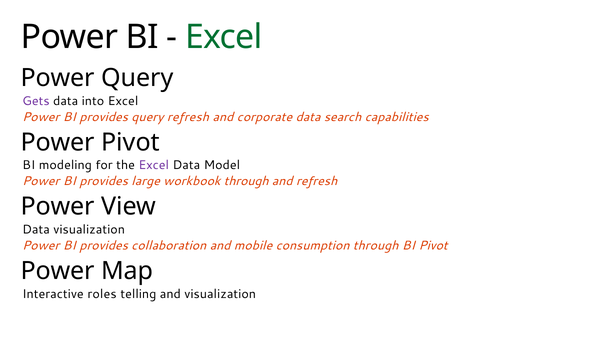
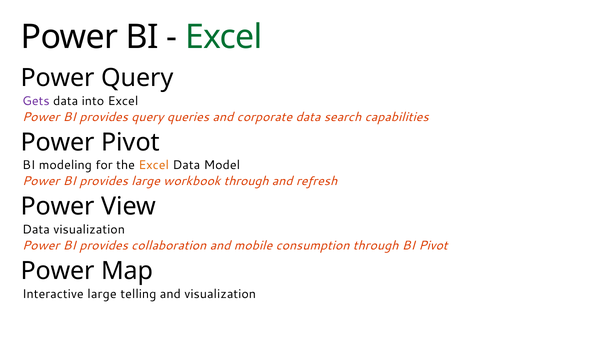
query refresh: refresh -> queries (188, 117)
Excel colour: purple -> orange (154, 165)
Interactive roles: roles -> large (102, 293)
